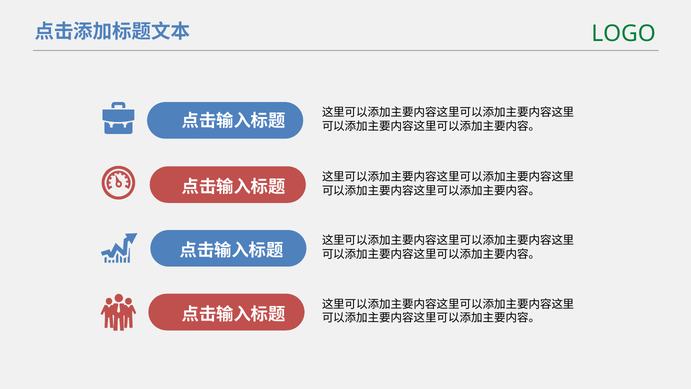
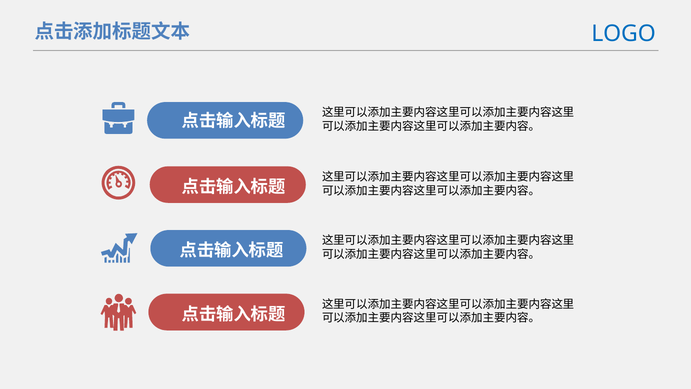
LOGO colour: green -> blue (624, 34)
